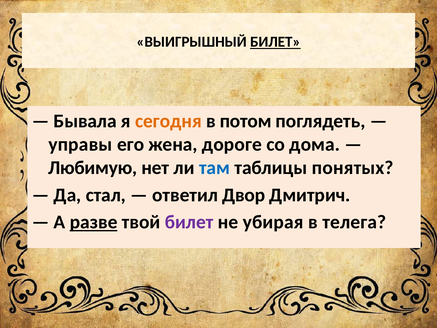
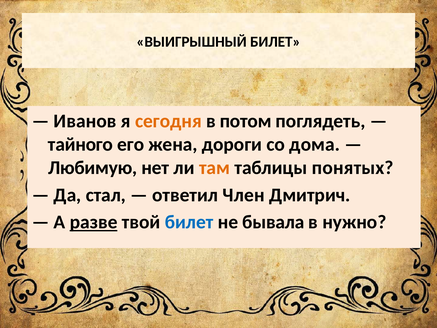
БИЛЕТ underline: present -> none (275, 42)
Бывала: Бывала -> Иванов (85, 121)
управы: управы -> тайного (81, 144)
дороге: дороге -> дороги (232, 144)
там colour: blue -> orange (215, 168)
Двор: Двор -> Член (244, 195)
билет colour: purple -> blue (189, 222)
убирая: убирая -> бывала (273, 222)
телега: телега -> нужно (354, 222)
